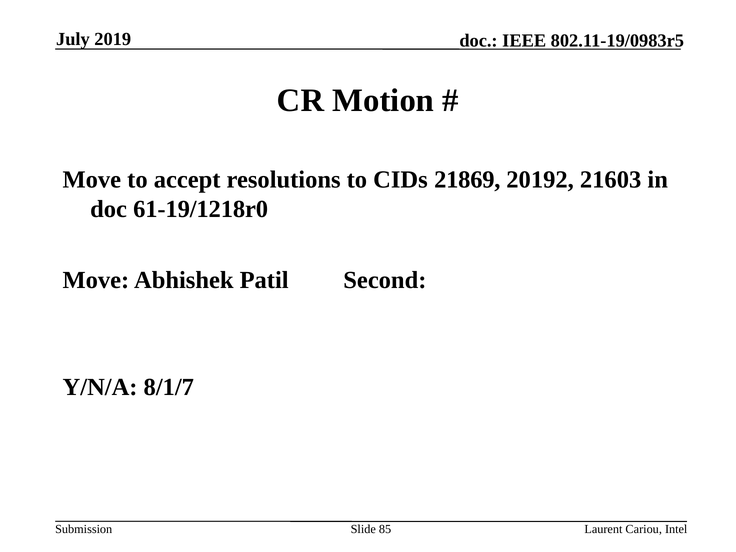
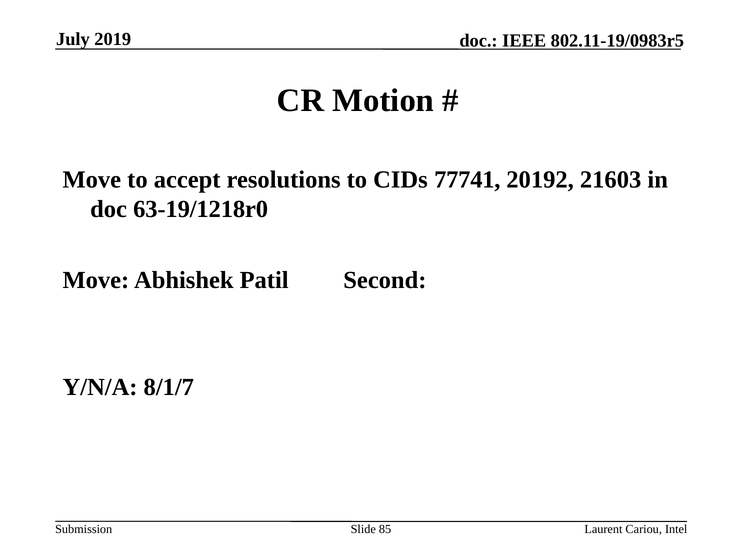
21869: 21869 -> 77741 (467, 180)
61-19/1218r0: 61-19/1218r0 -> 63-19/1218r0 (201, 209)
